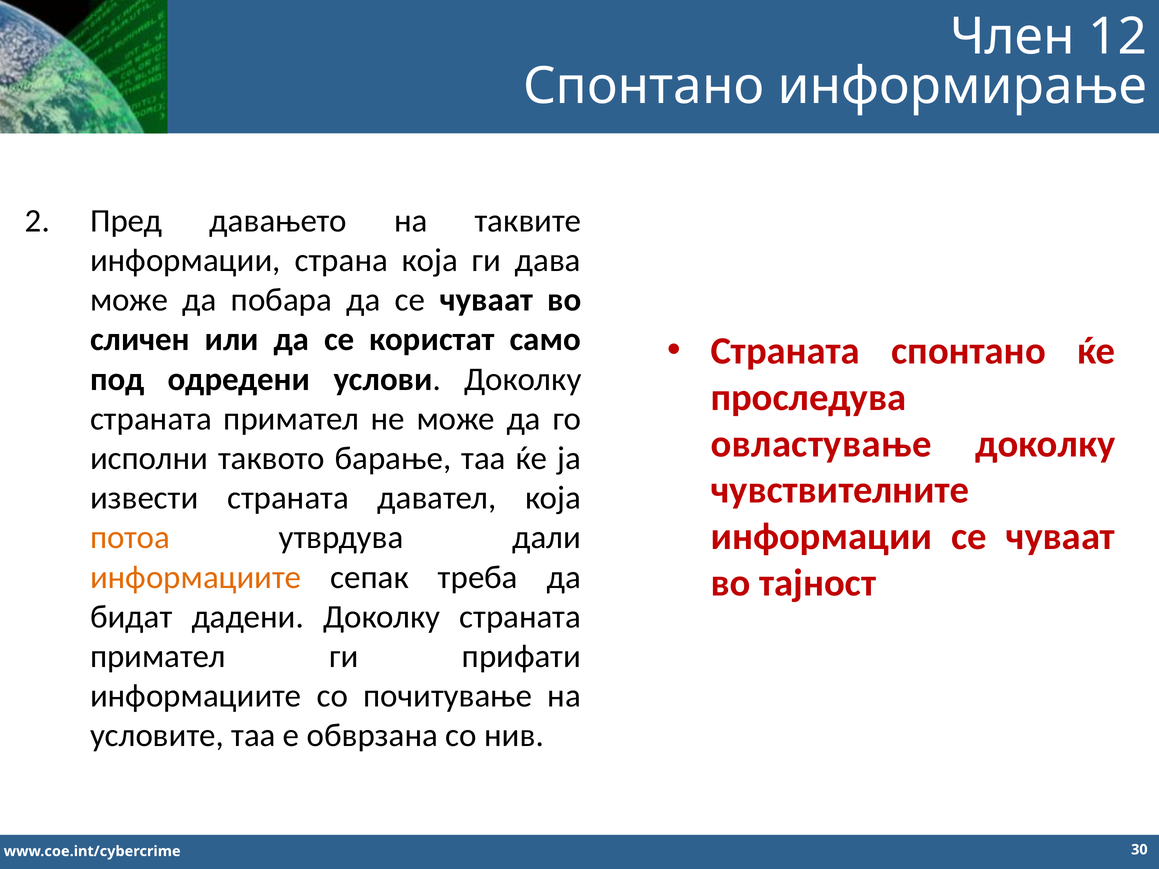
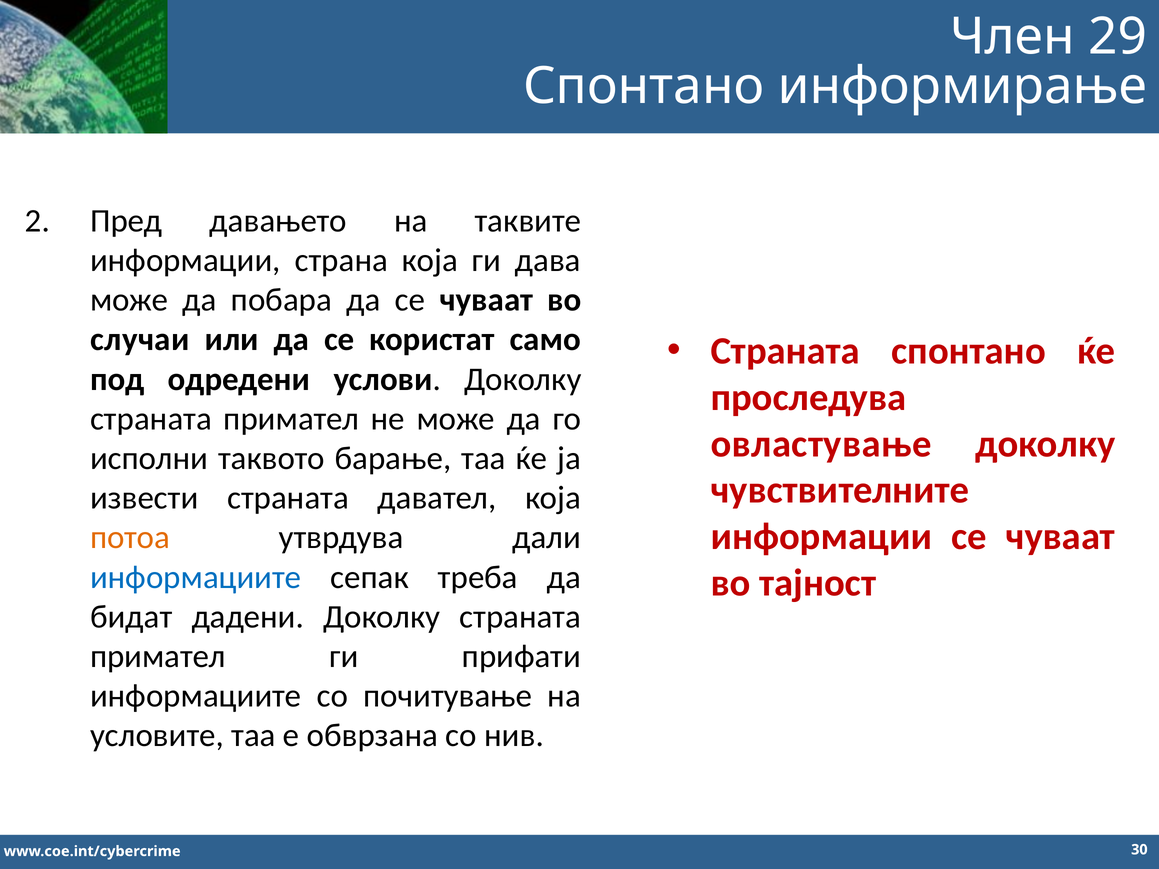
12: 12 -> 29 (1118, 37)
сличен: сличен -> случаи (140, 340)
информациите colour: orange -> blue (196, 577)
